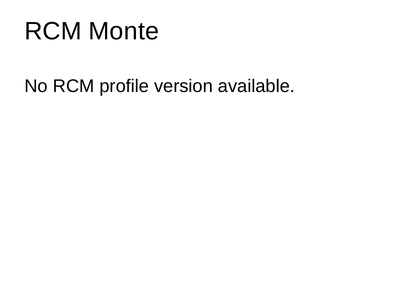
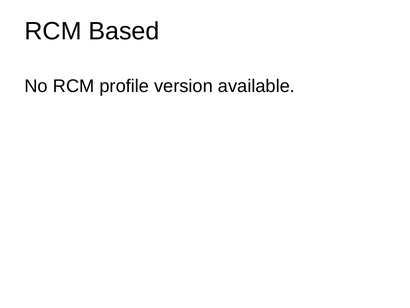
Monte: Monte -> Based (124, 31)
